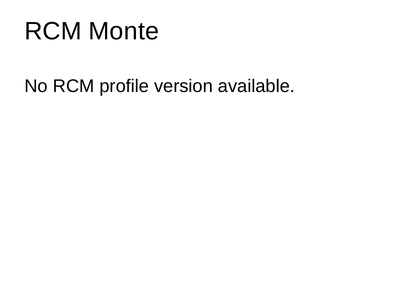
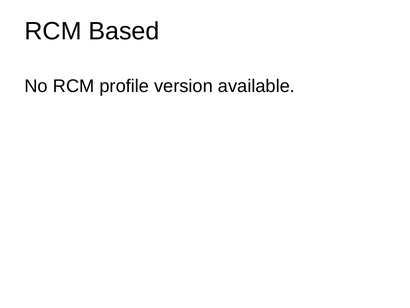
Monte: Monte -> Based (124, 31)
